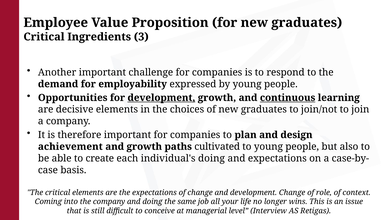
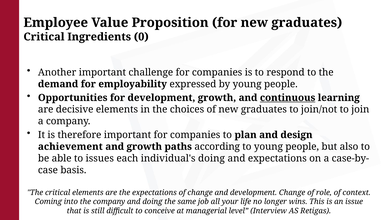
3: 3 -> 0 (141, 37)
development underline: present -> none (161, 98)
cultivated: cultivated -> according (217, 147)
create: create -> issues (100, 158)
